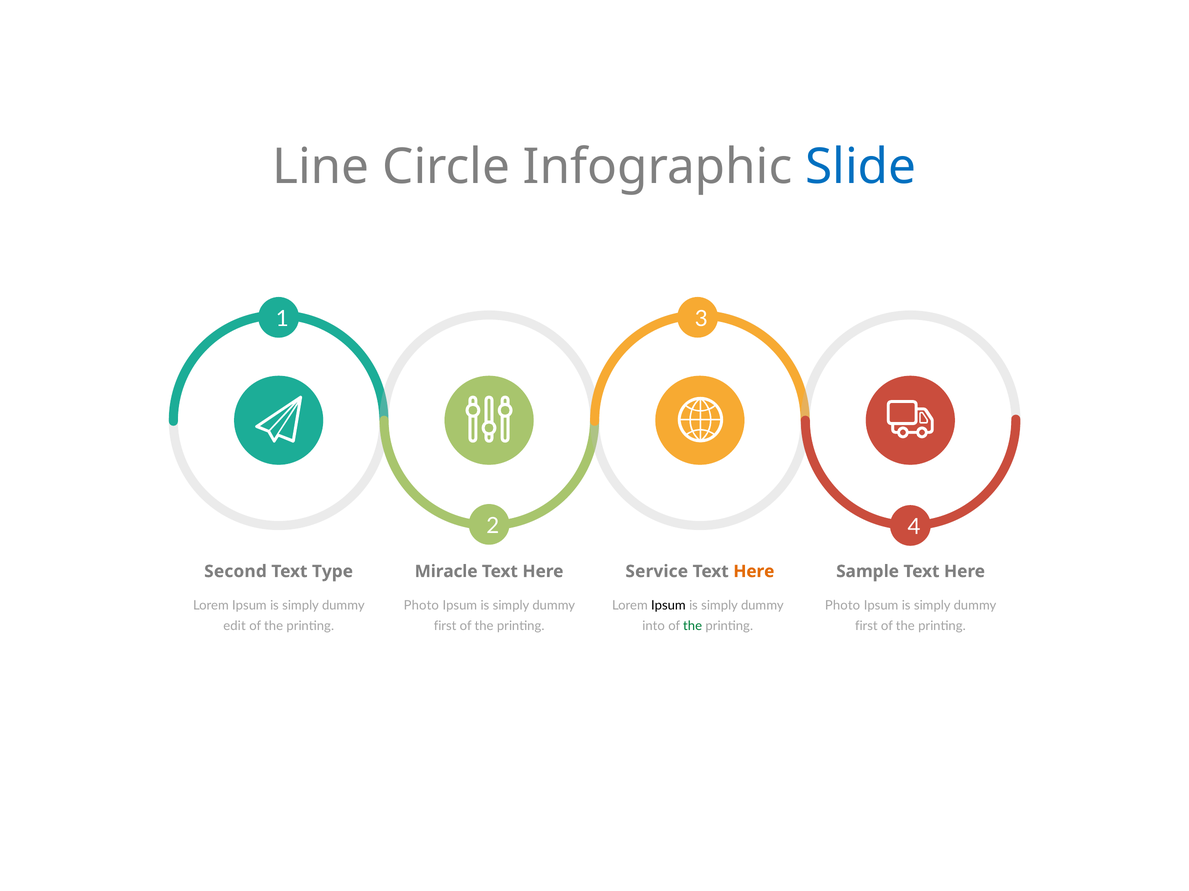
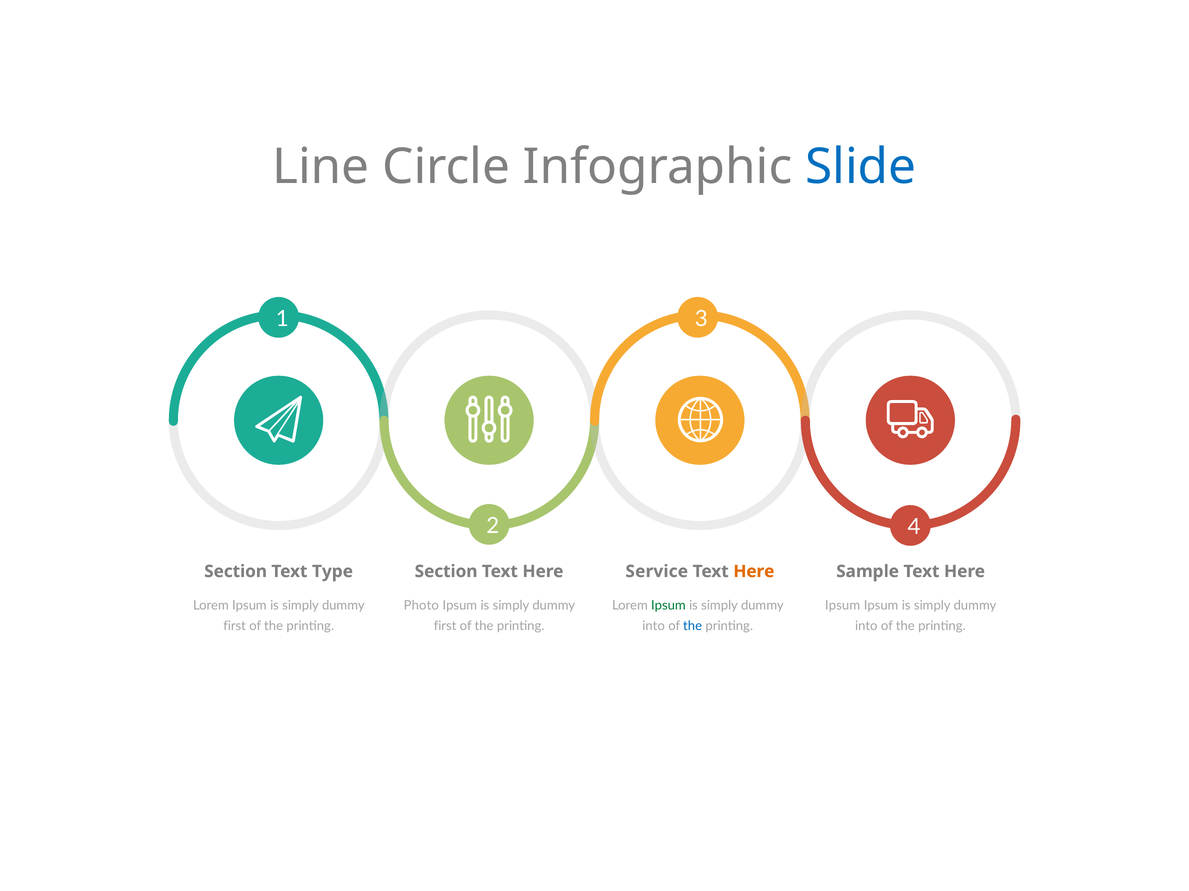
Second: Second -> Section (236, 572)
Miracle: Miracle -> Section (446, 572)
Ipsum colour: black -> green (668, 606)
Photo: Photo -> Ipsum (843, 606)
edit: edit -> first (235, 626)
the colour: green -> blue (693, 626)
first: first -> into (866, 626)
